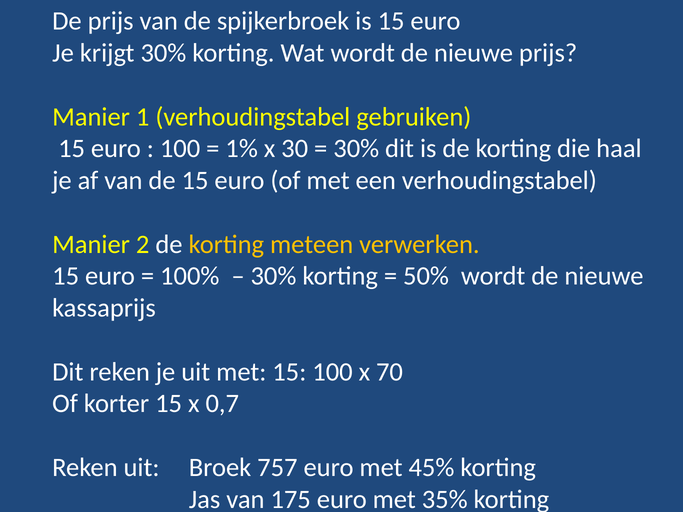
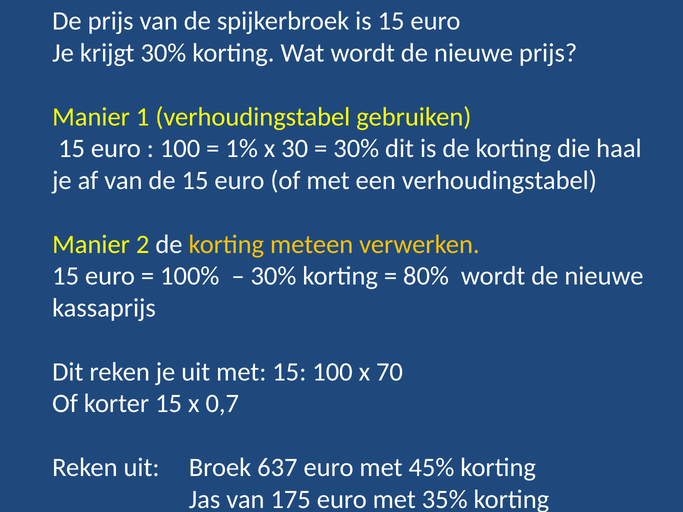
50%: 50% -> 80% (426, 276)
757: 757 -> 637 (277, 468)
